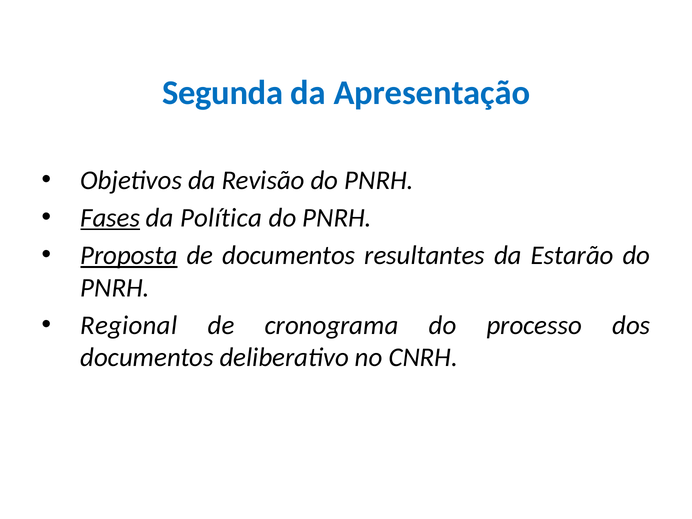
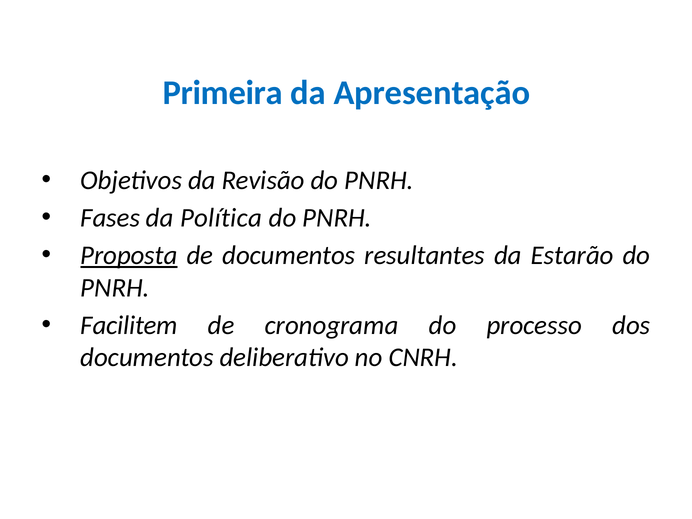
Segunda: Segunda -> Primeira (223, 93)
Fases underline: present -> none (110, 218)
Regional: Regional -> Facilitem (129, 325)
